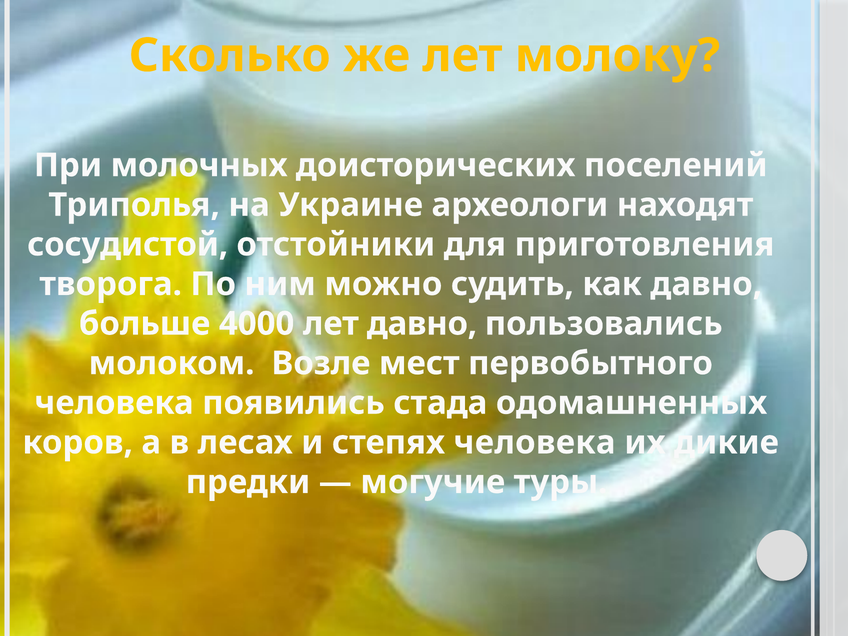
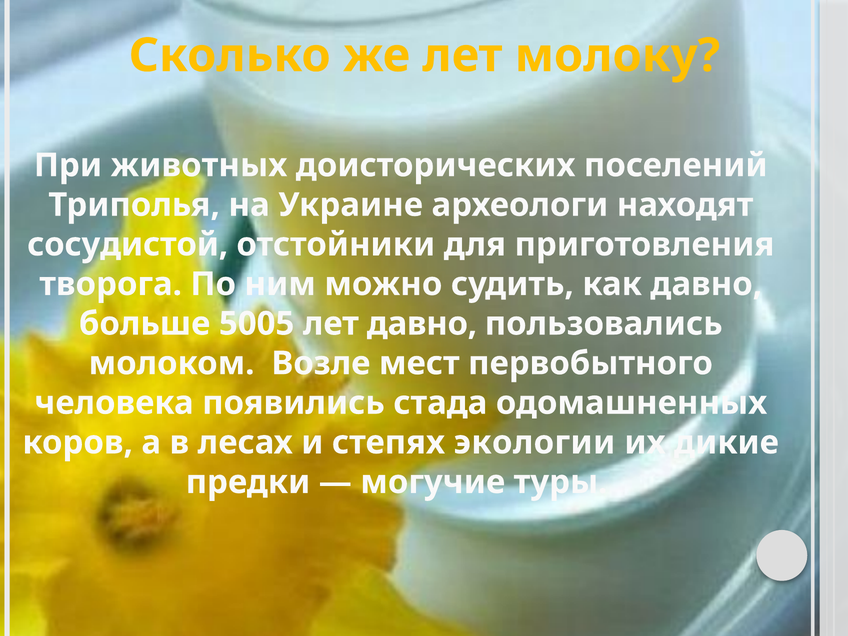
молочных: молочных -> животных (199, 165)
4000: 4000 -> 5005 (257, 324)
степях человека: человека -> экологии (534, 443)
